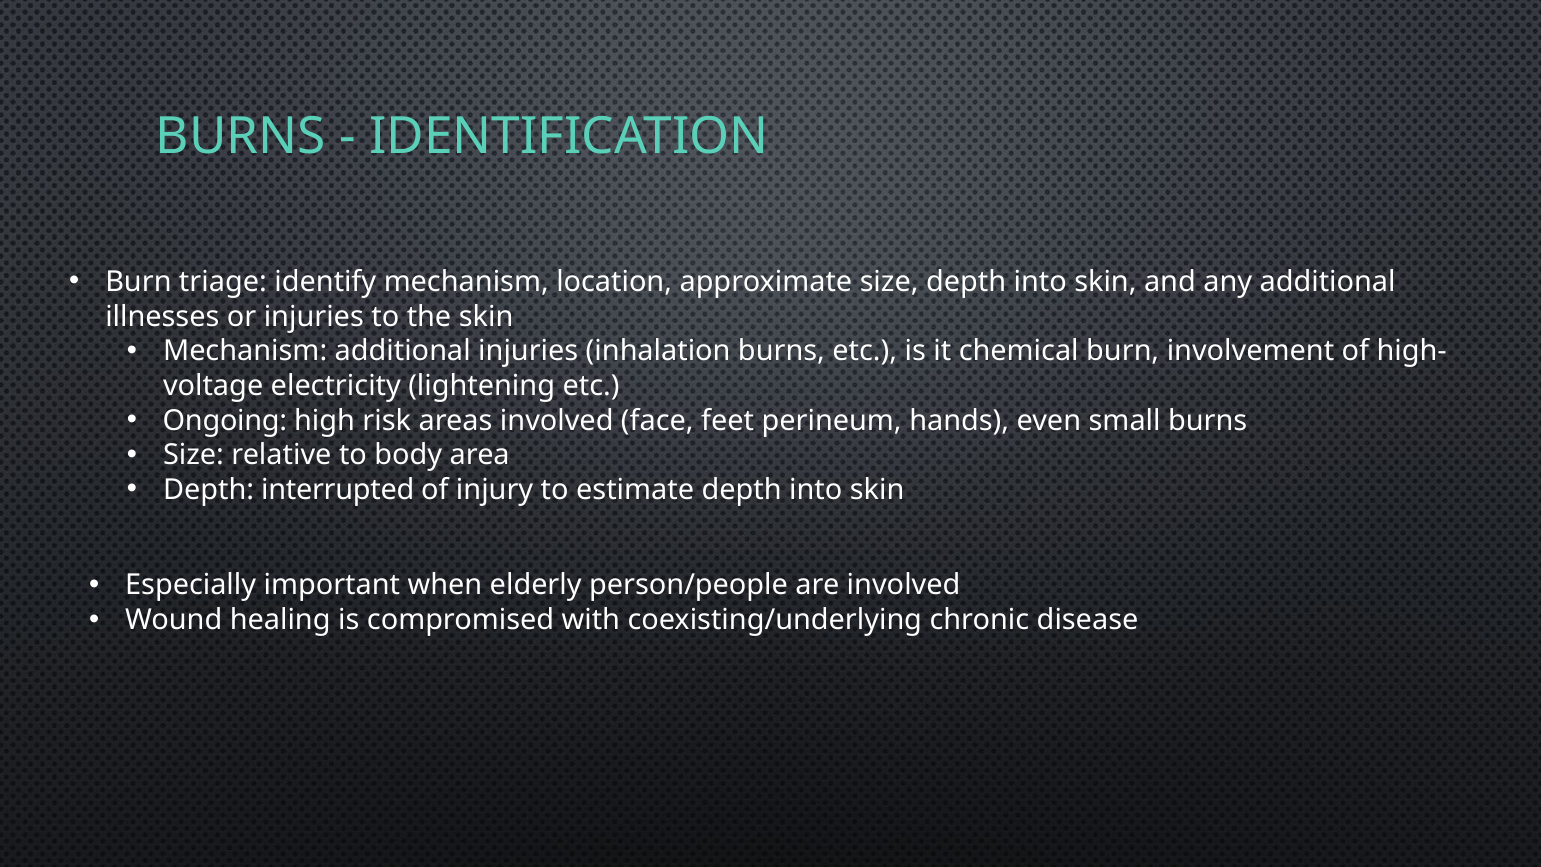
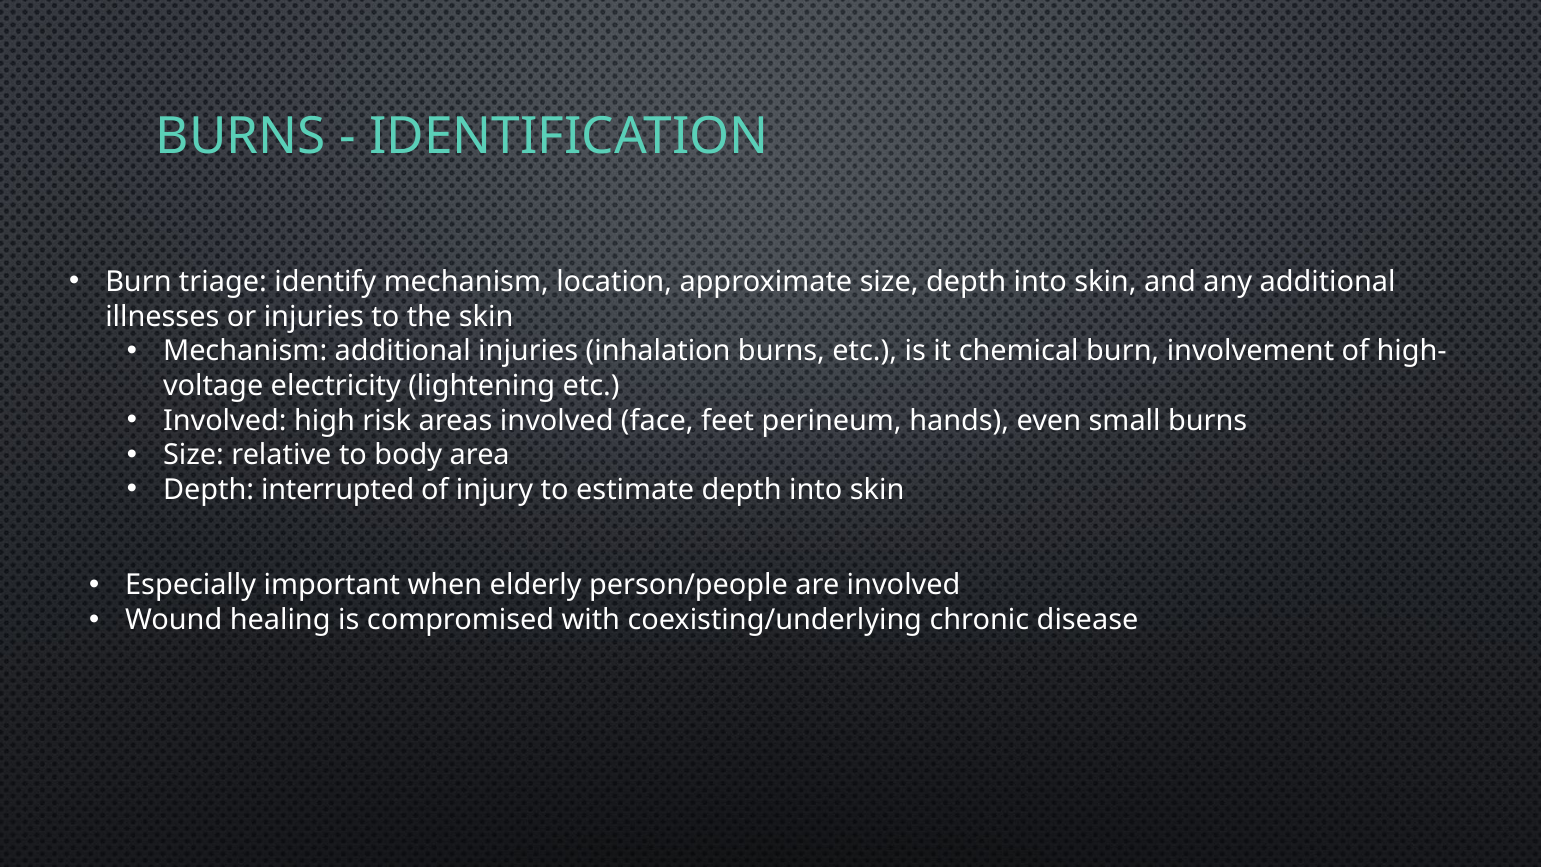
Ongoing: Ongoing -> Involved (225, 420)
